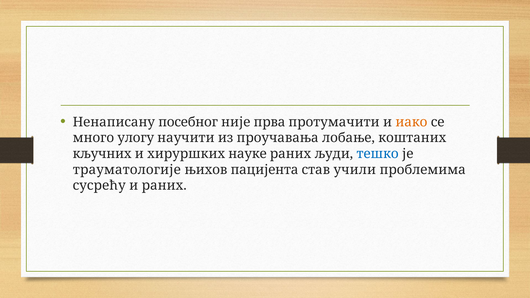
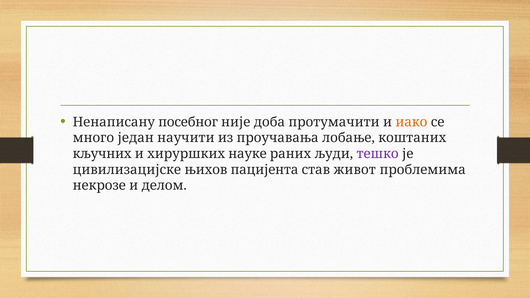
прва: прва -> доба (269, 122)
улогу: улогу -> један (136, 138)
тешко colour: blue -> purple (378, 154)
трауматологије: трауматологије -> цивилизацијске (127, 170)
учили: учили -> живот (355, 170)
сусрећу: сусрећу -> некрозе (99, 186)
и раних: раних -> делом (164, 186)
